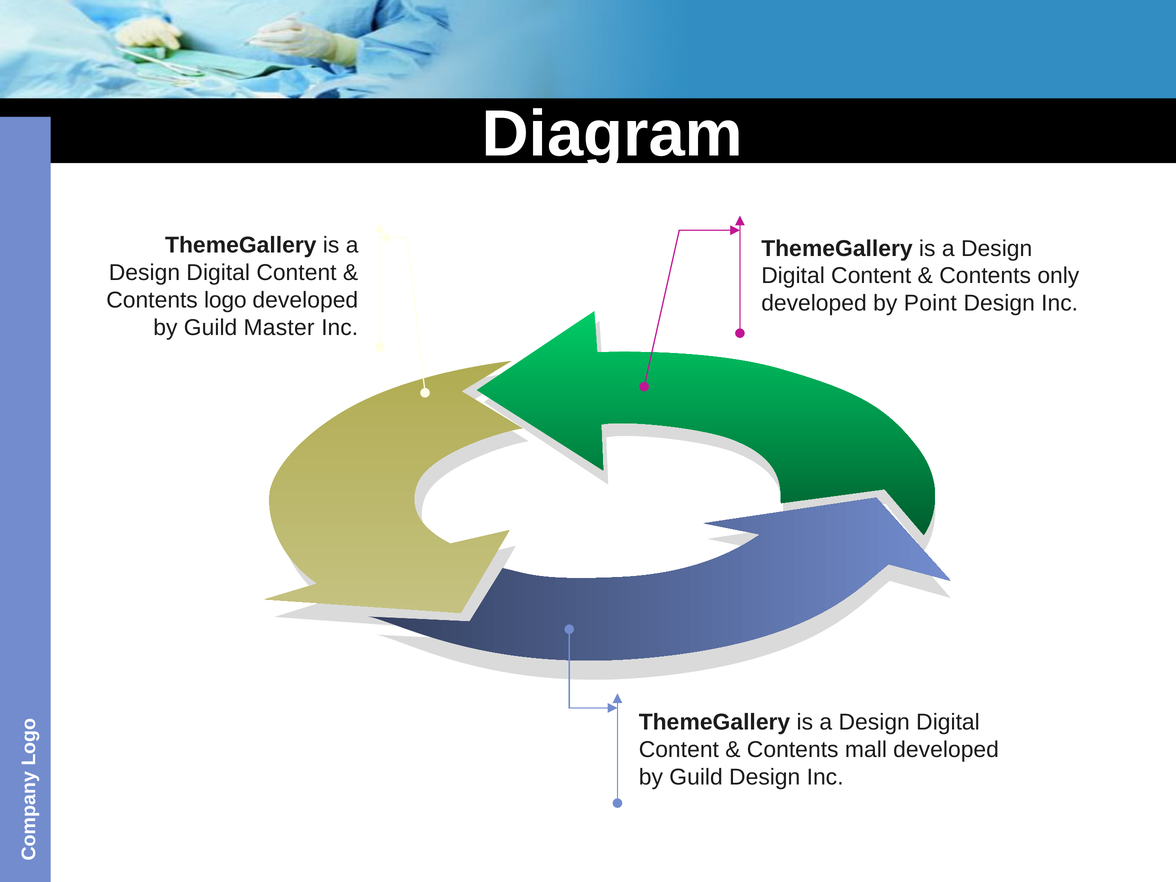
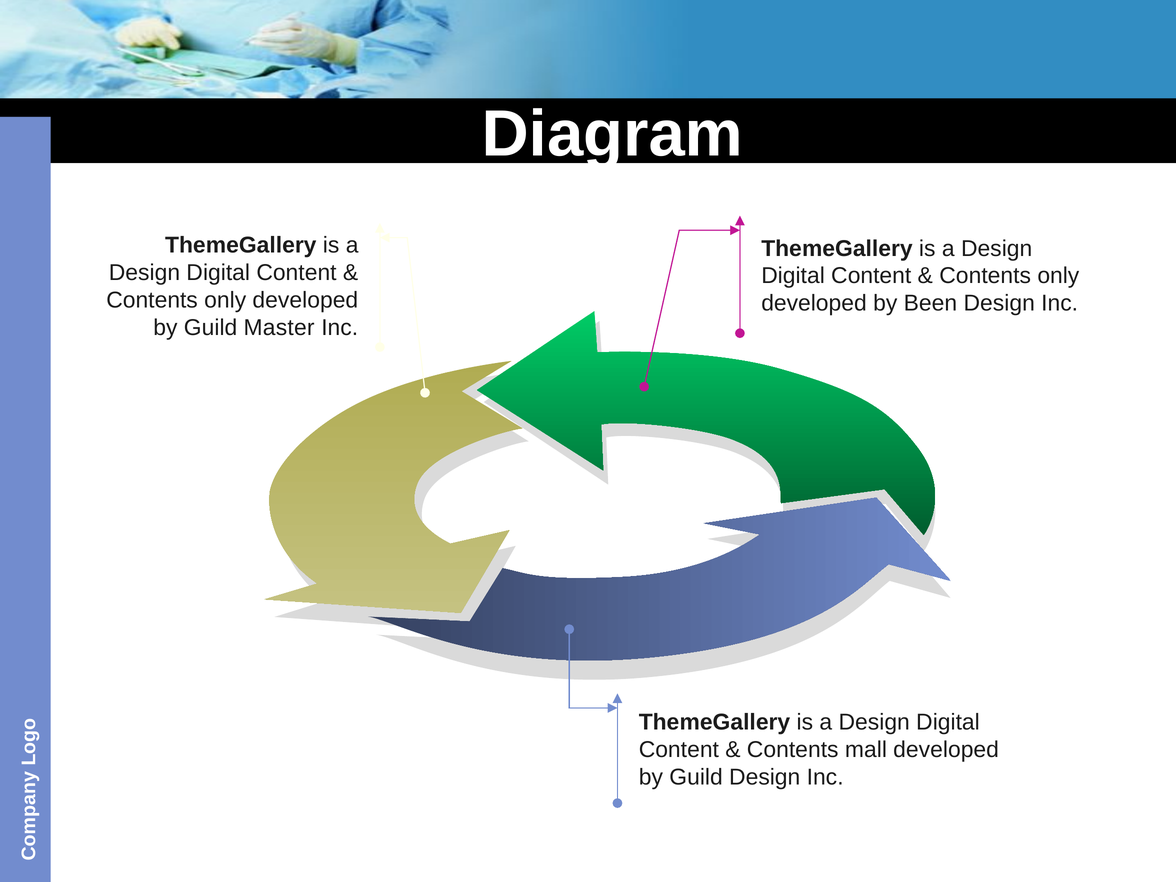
logo: logo -> only (225, 300)
Point: Point -> Been (930, 303)
